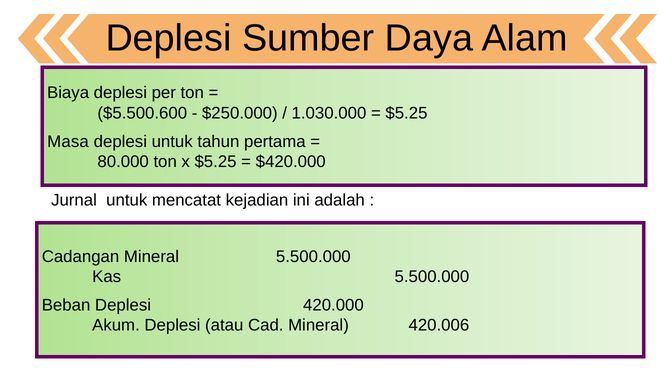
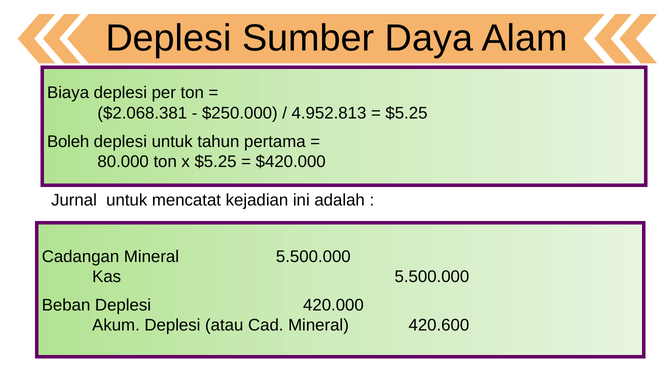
$5.500.600: $5.500.600 -> $2.068.381 (142, 113)
1.030.000: 1.030.000 -> 4.952.813 (329, 113)
Masa: Masa -> Boleh (68, 142)
420.006: 420.006 -> 420.600 (439, 325)
